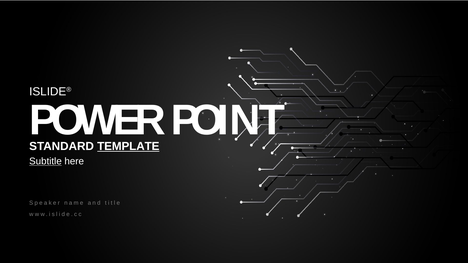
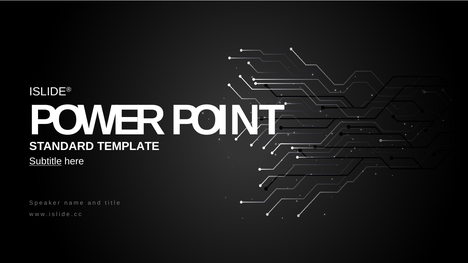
TEMPLATE underline: present -> none (128, 146)
